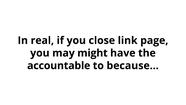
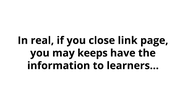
might: might -> keeps (92, 53)
accountable: accountable -> information (59, 65)
because…: because… -> learners… (133, 65)
